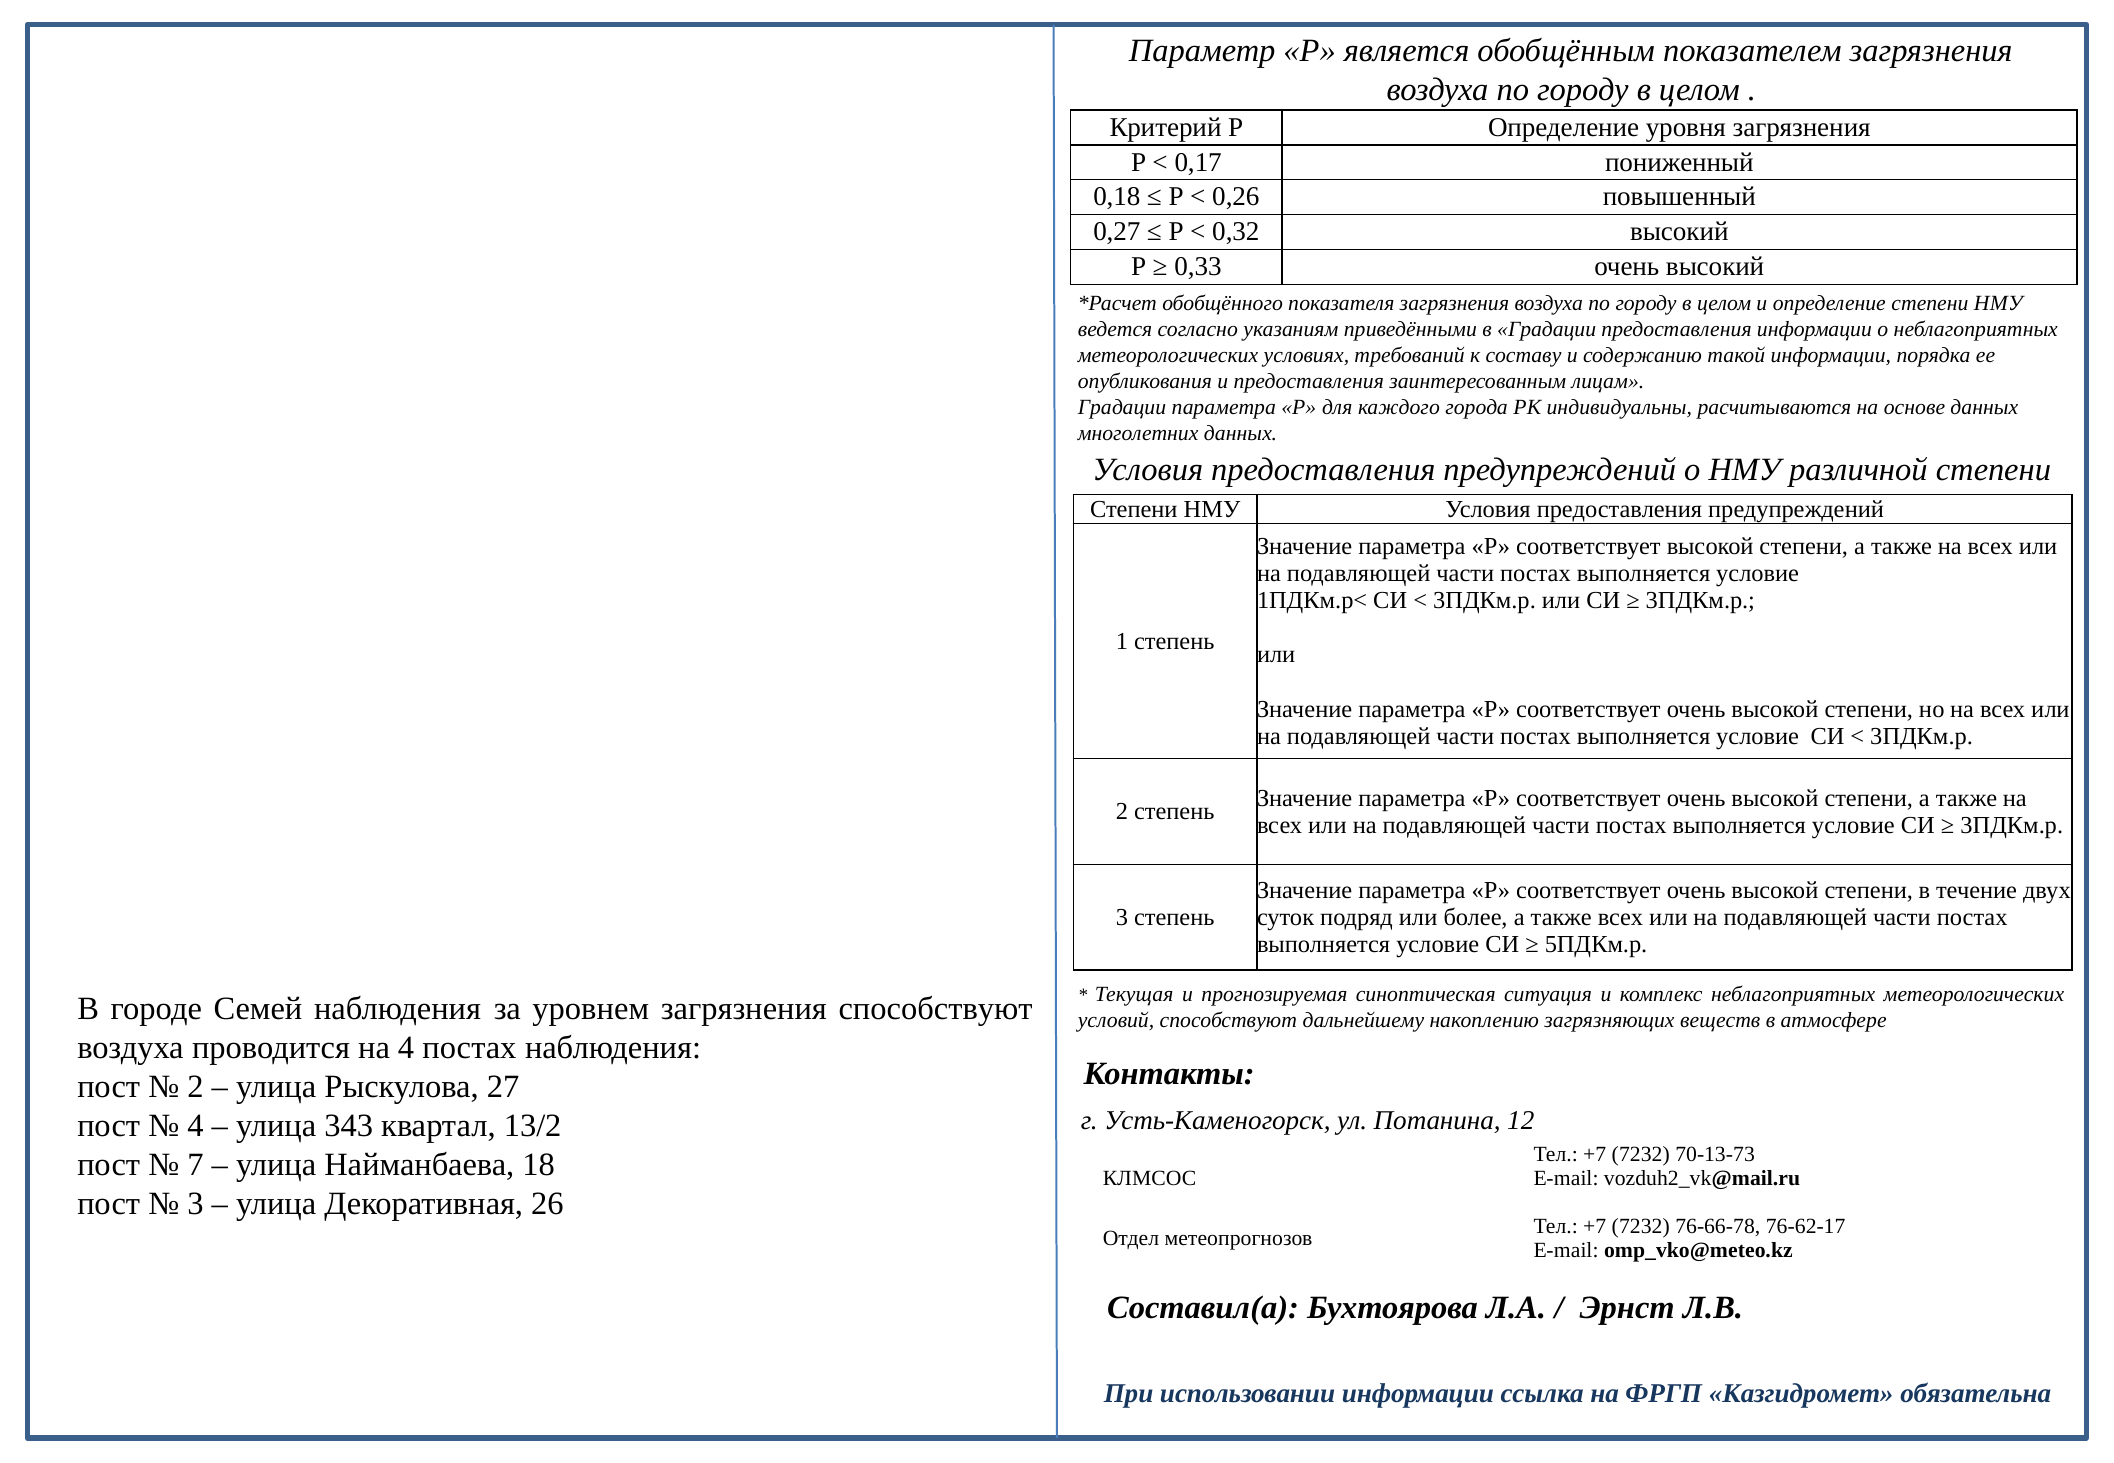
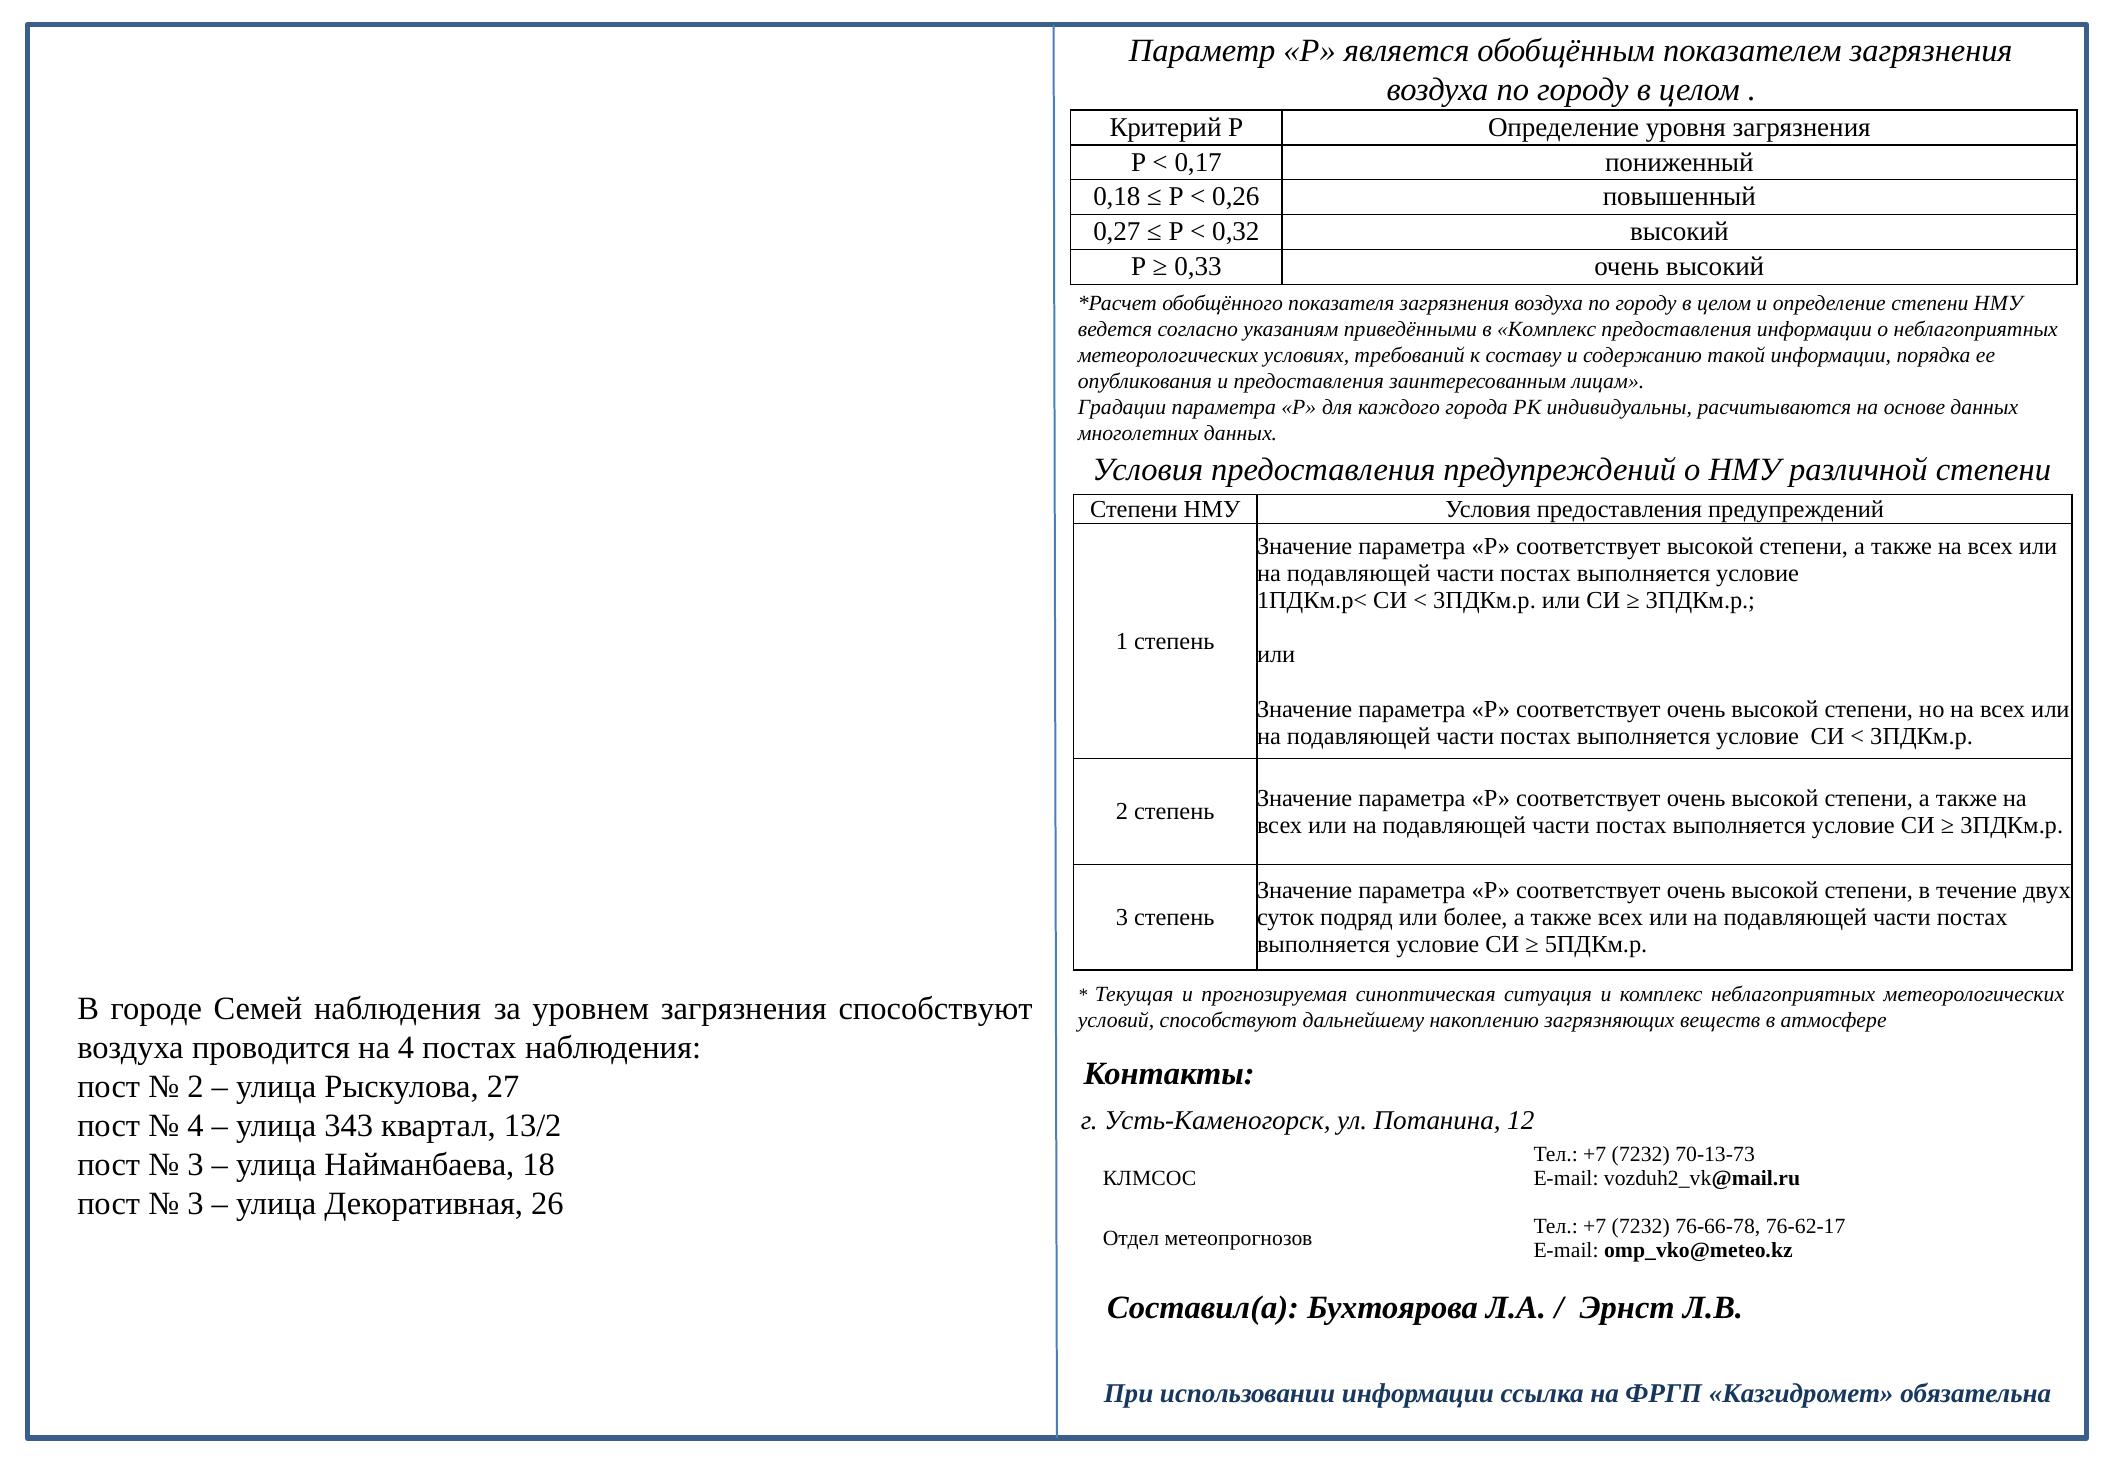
в Градации: Градации -> Комплекс (1547, 330)
7: 7 -> 3 (195, 1165)
